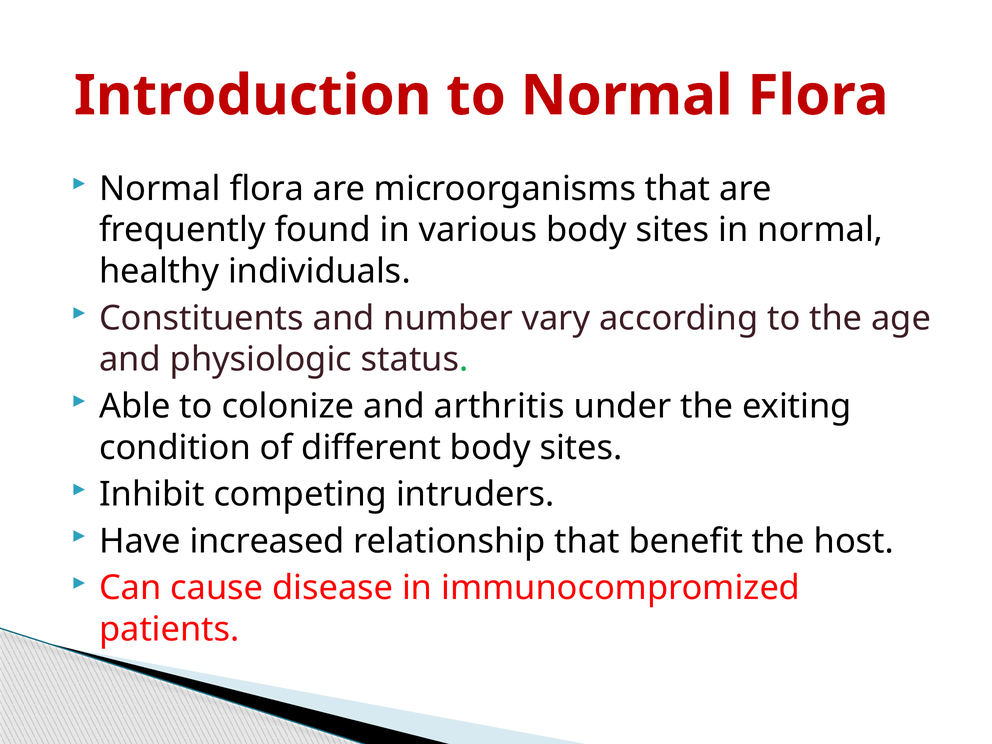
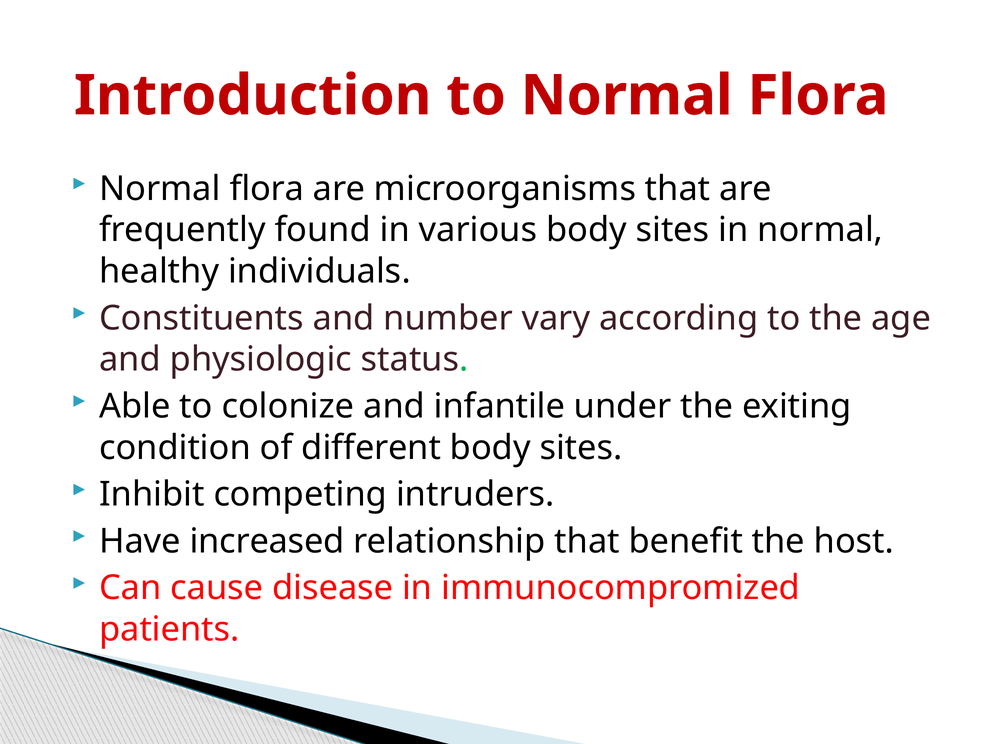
arthritis: arthritis -> infantile (500, 406)
